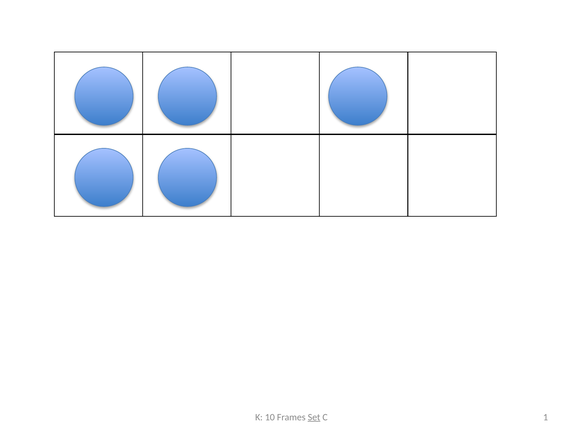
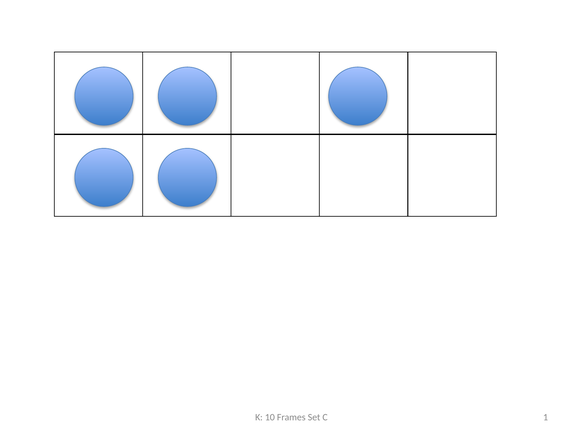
Set underline: present -> none (314, 417)
